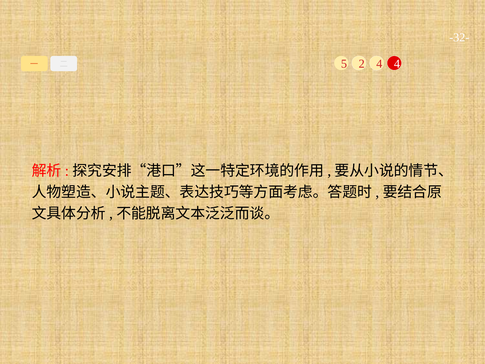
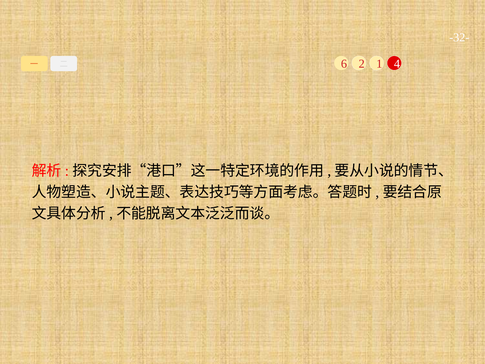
5: 5 -> 6 (344, 64)
2 4: 4 -> 1 (379, 64)
